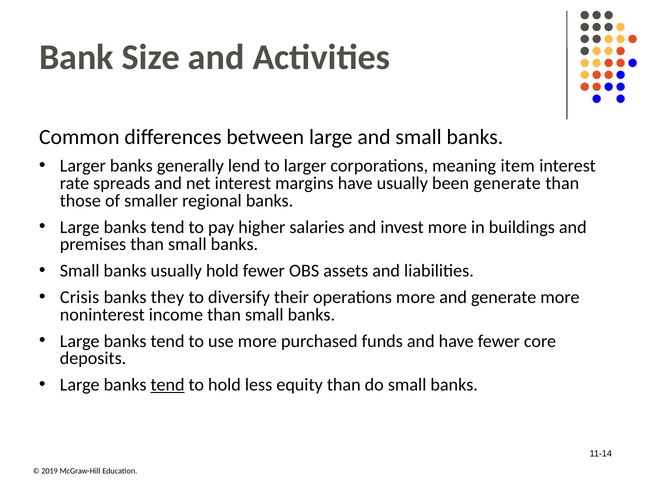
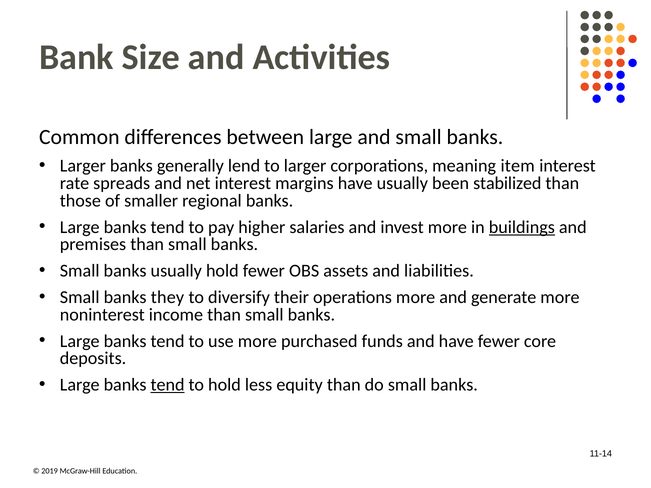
been generate: generate -> stabilized (507, 183)
buildings underline: none -> present (522, 227)
Crisis: Crisis -> Small (80, 297)
